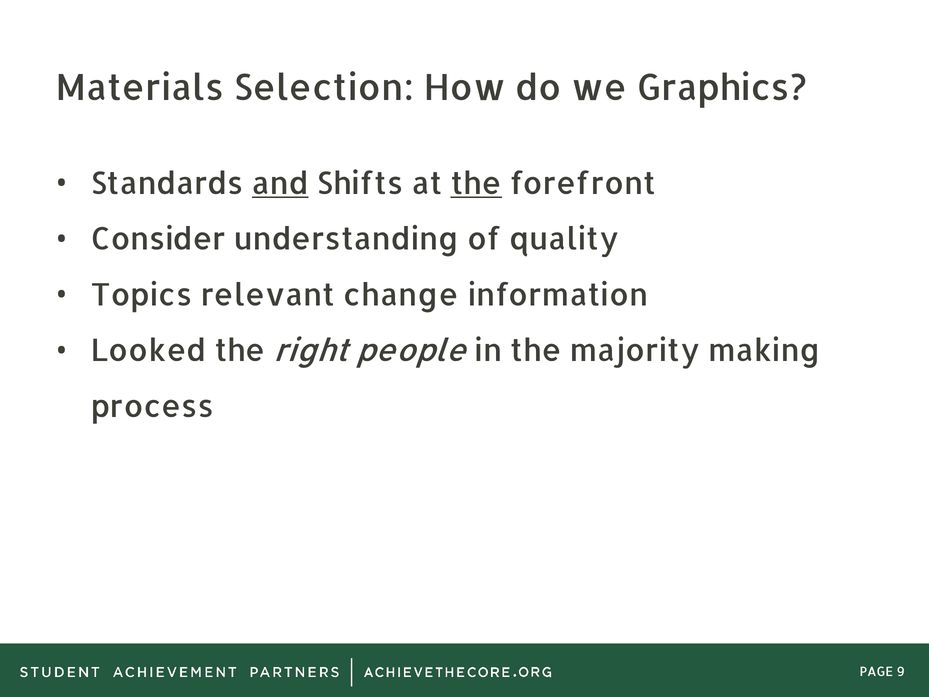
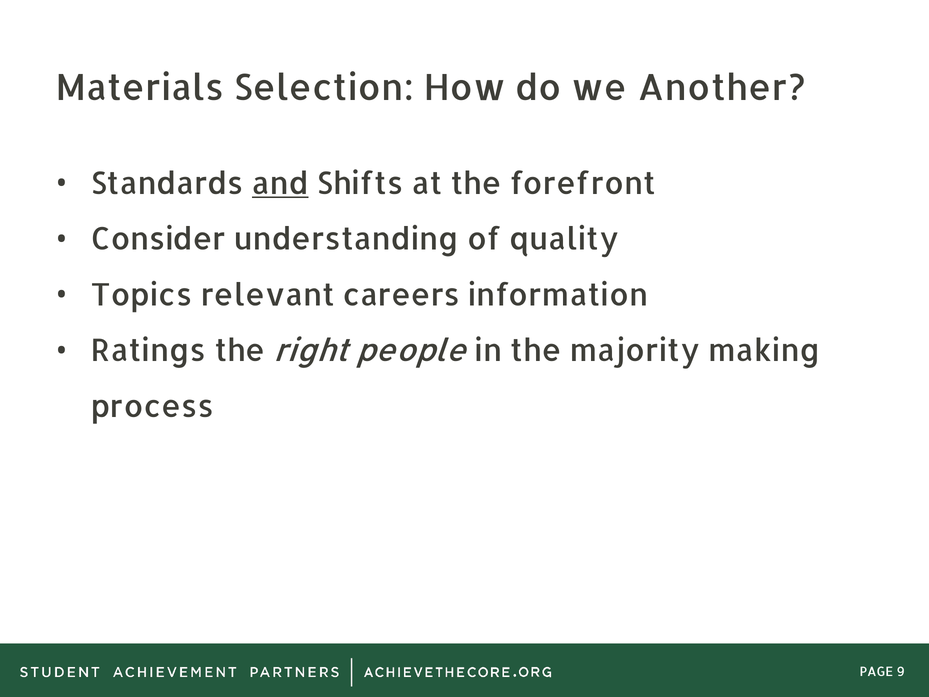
Graphics: Graphics -> Another (722, 88)
the underline: present -> none (476, 184)
change: change -> careers (401, 295)
Looked: Looked -> Ratings (148, 351)
